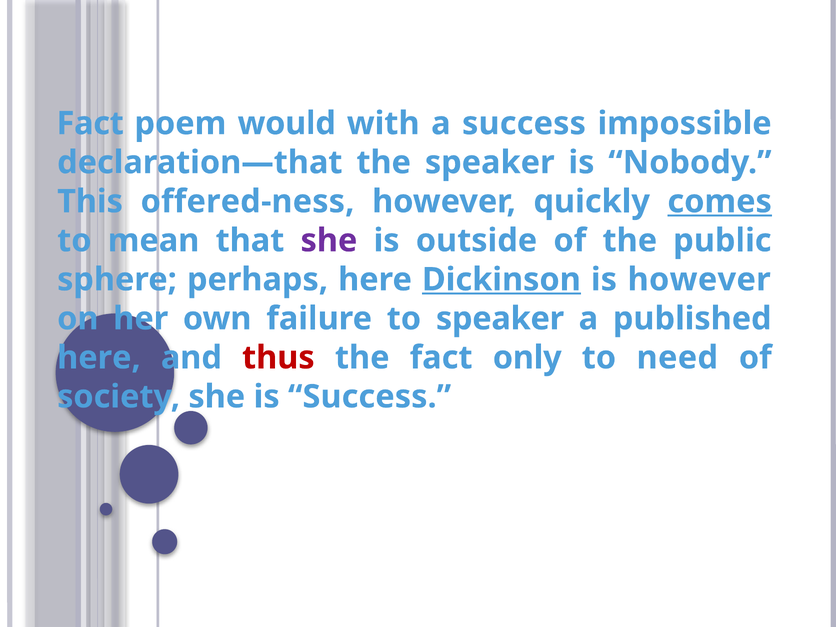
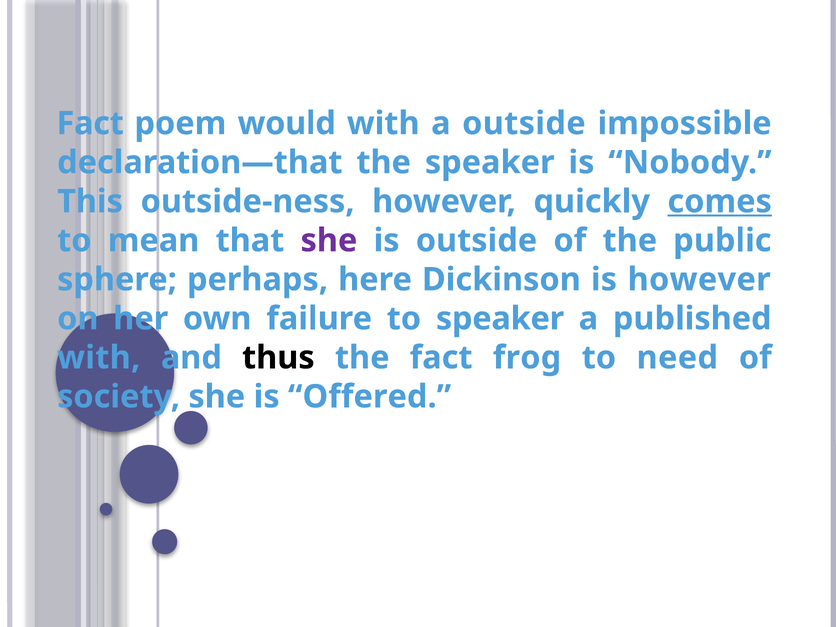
a success: success -> outside (524, 123)
offered-ness: offered-ness -> outside-ness (248, 202)
Dickinson underline: present -> none (501, 280)
here: here -> with (99, 358)
thus colour: red -> black (278, 358)
only: only -> frog (527, 358)
is Success: Success -> Offered (370, 397)
